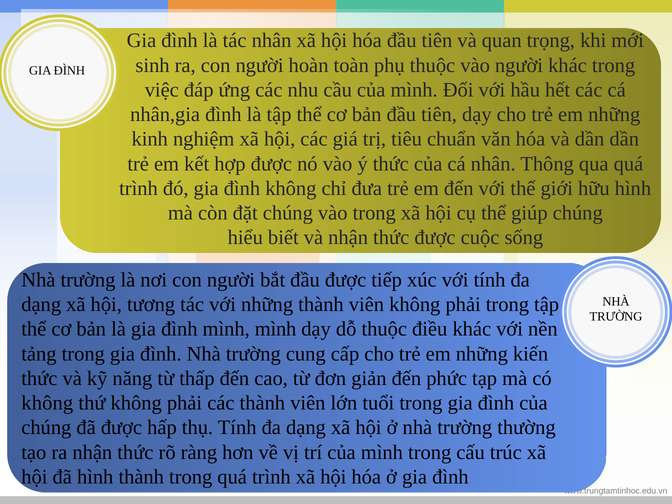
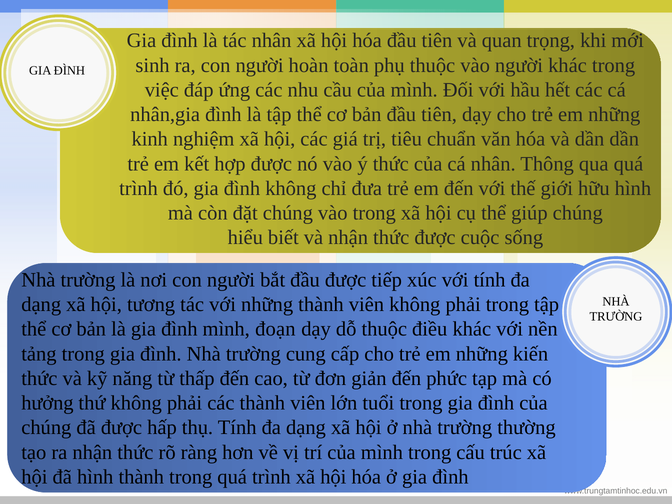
mình mình: mình -> đoạn (275, 329)
không: không -> hưởng (47, 403)
